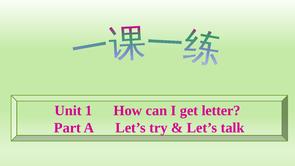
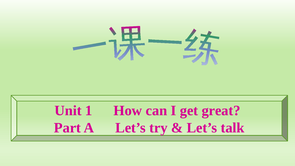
letter: letter -> great (221, 111)
